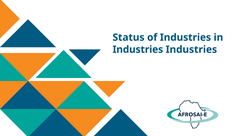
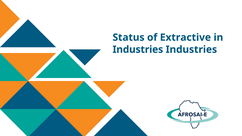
of Industries: Industries -> Extractive (185, 37)
